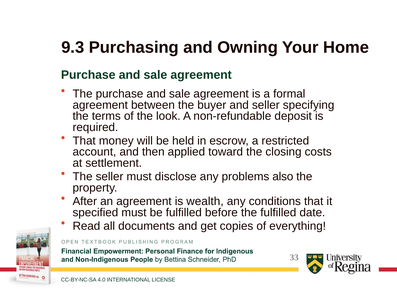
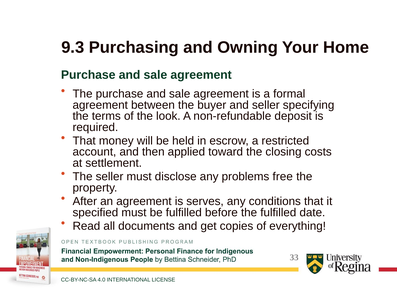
also: also -> free (283, 176)
wealth: wealth -> serves (205, 201)
